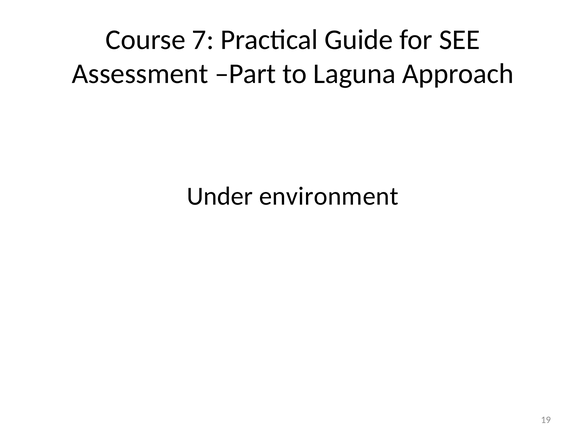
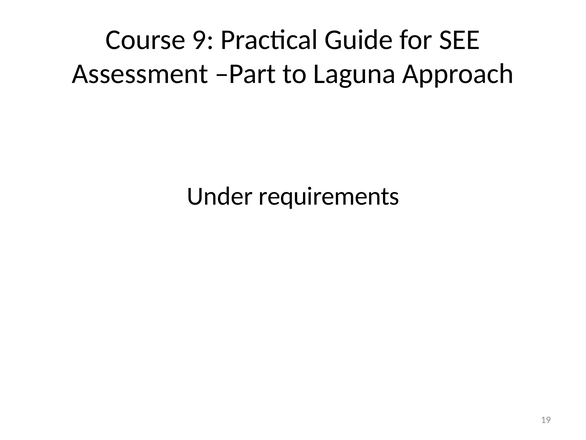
7: 7 -> 9 (203, 40)
environment: environment -> requirements (329, 196)
